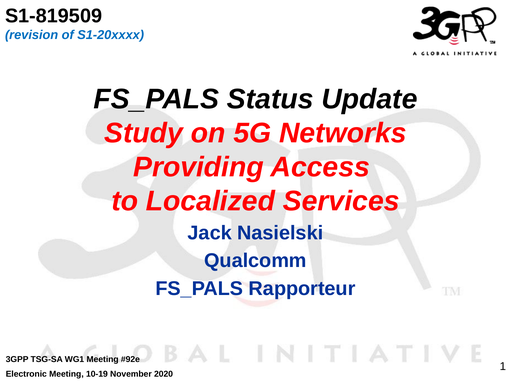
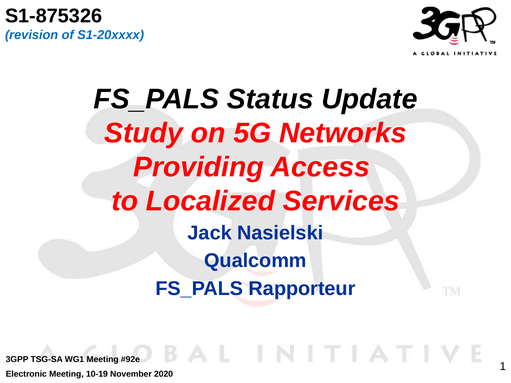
S1-819509: S1-819509 -> S1-875326 (54, 16)
